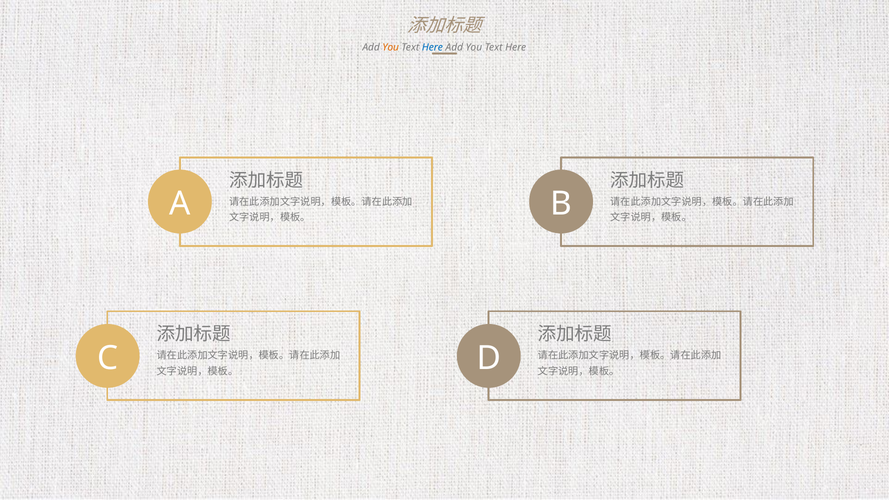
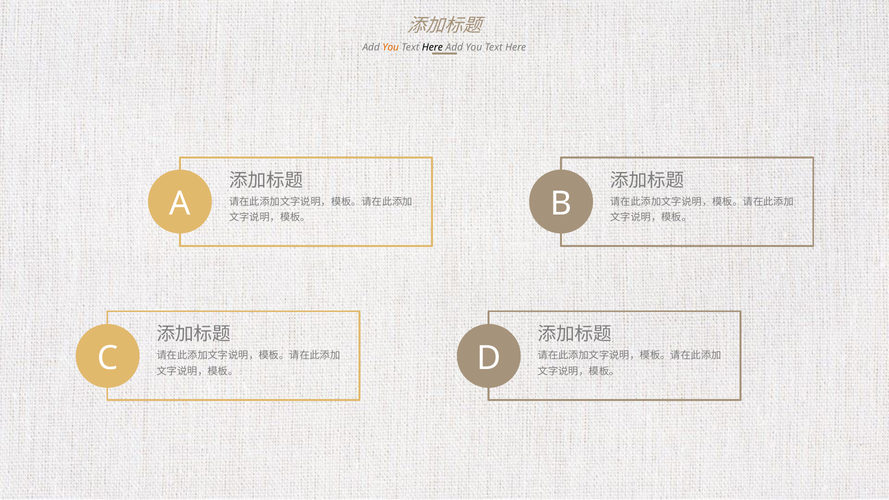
Here colour: blue -> black (432, 47)
